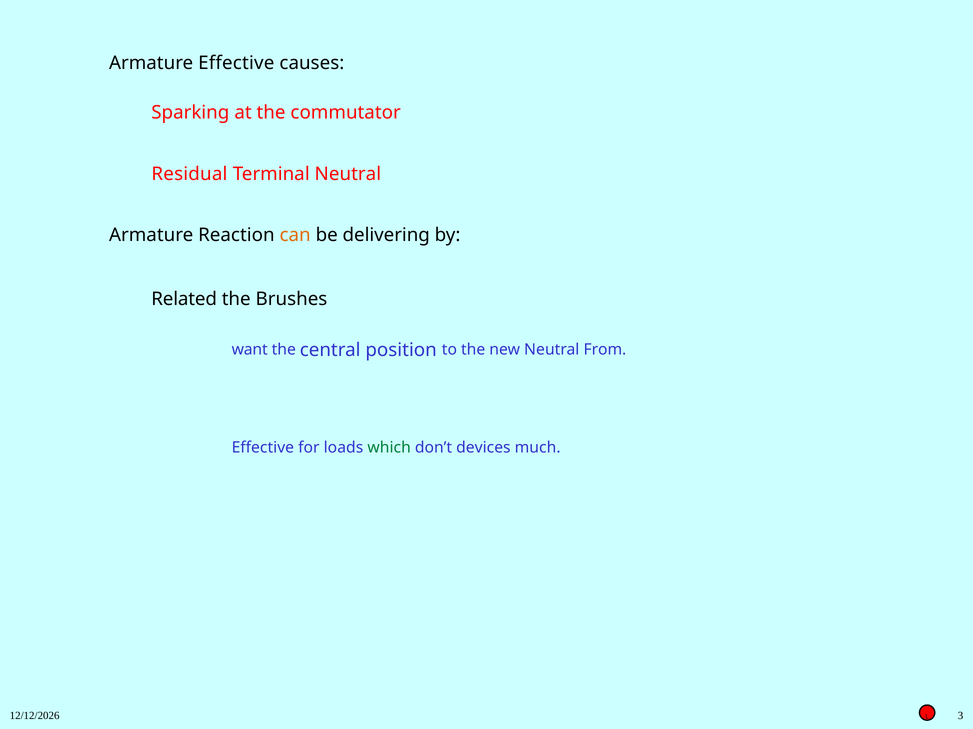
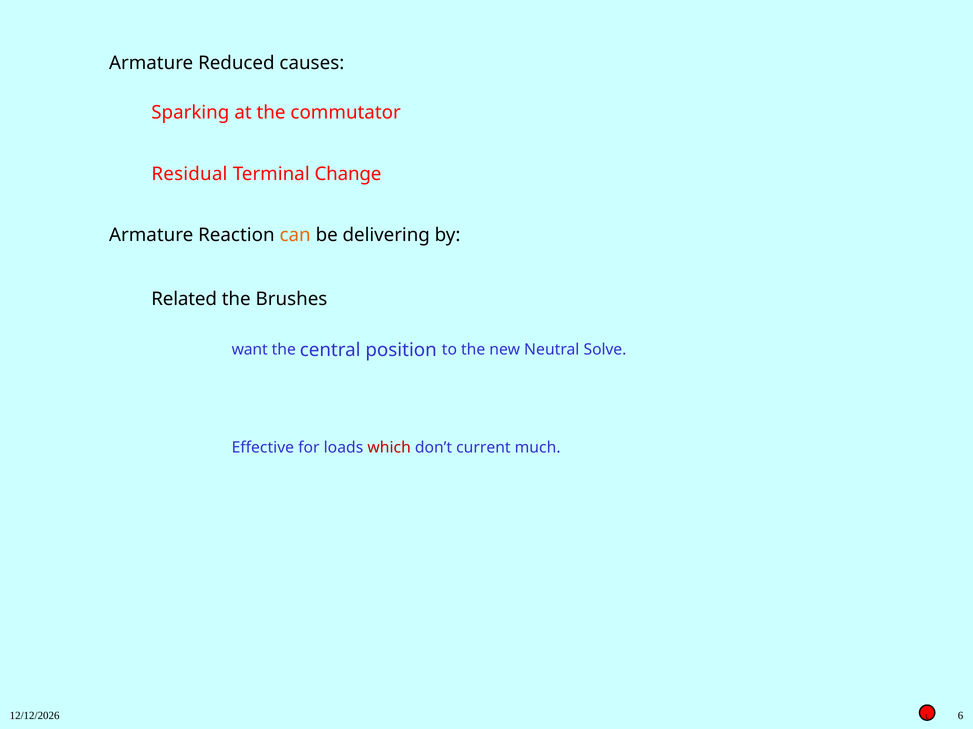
Armature Effective: Effective -> Reduced (236, 63)
Terminal Neutral: Neutral -> Change (348, 174)
From: From -> Solve (605, 350)
which colour: green -> red (389, 448)
devices: devices -> current (483, 448)
3: 3 -> 6 (960, 716)
